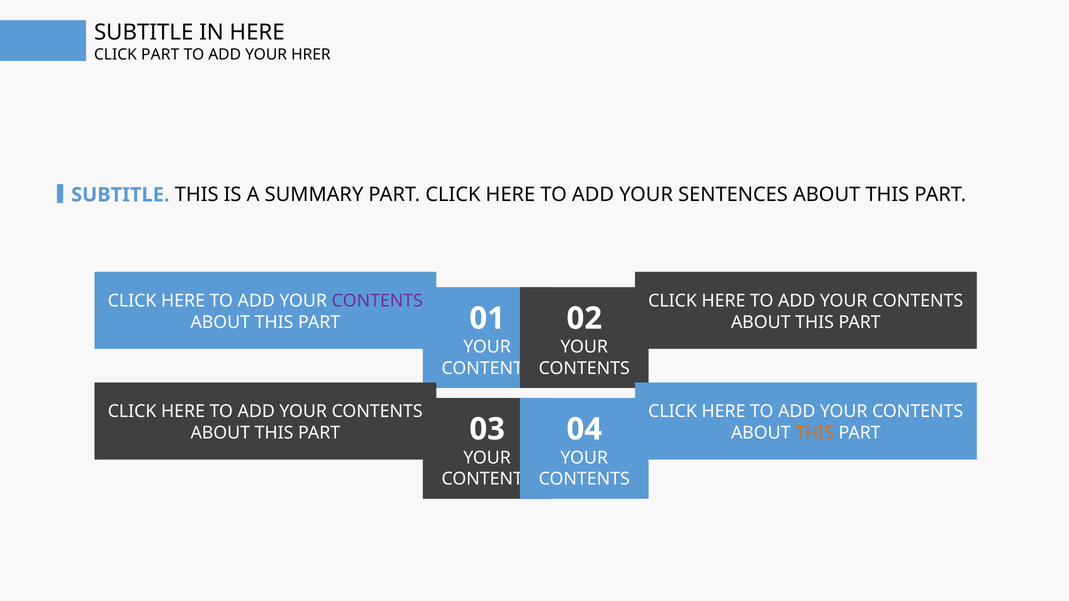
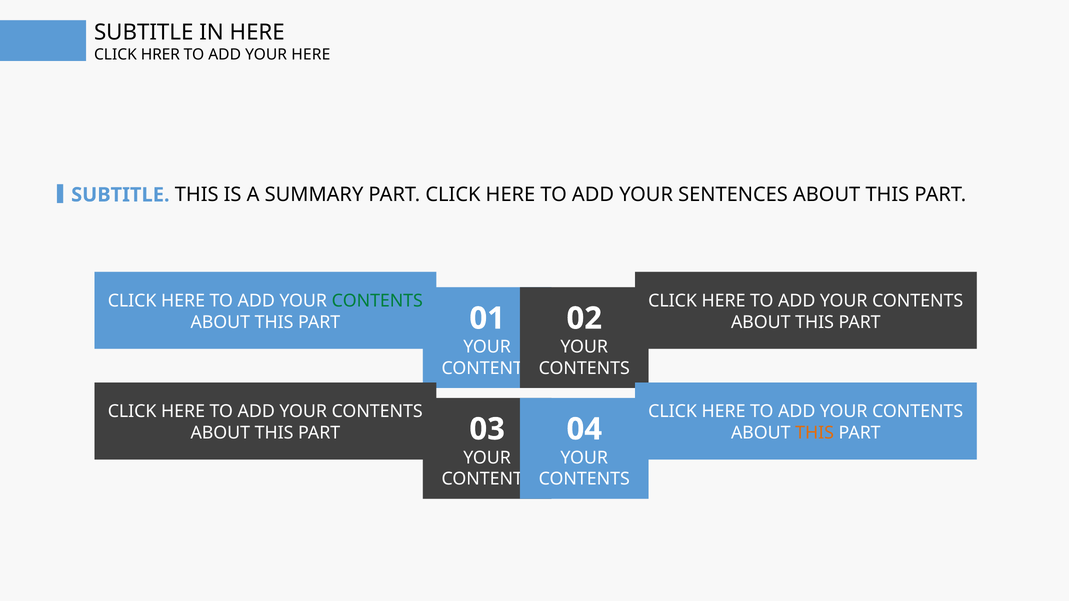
CLICK PART: PART -> HRER (160, 55)
YOUR HRER: HRER -> HERE (311, 55)
CONTENTS colour: purple -> green (377, 301)
